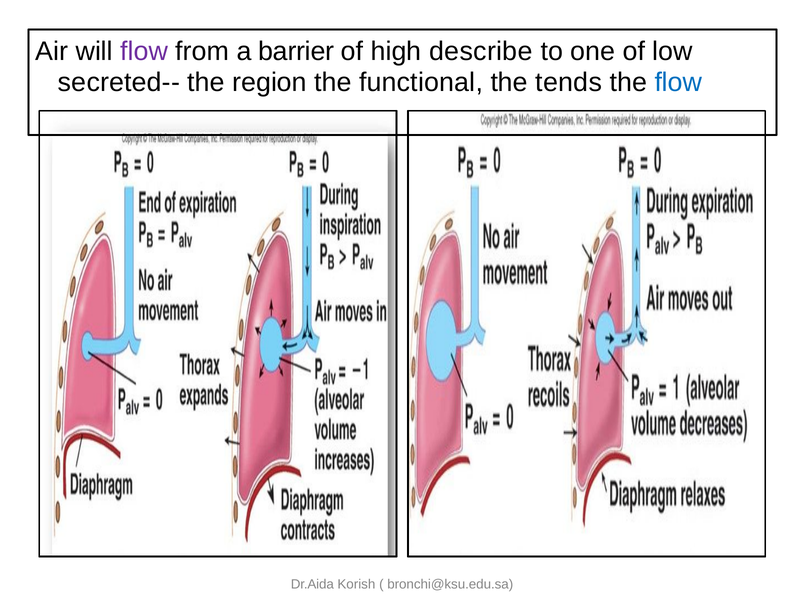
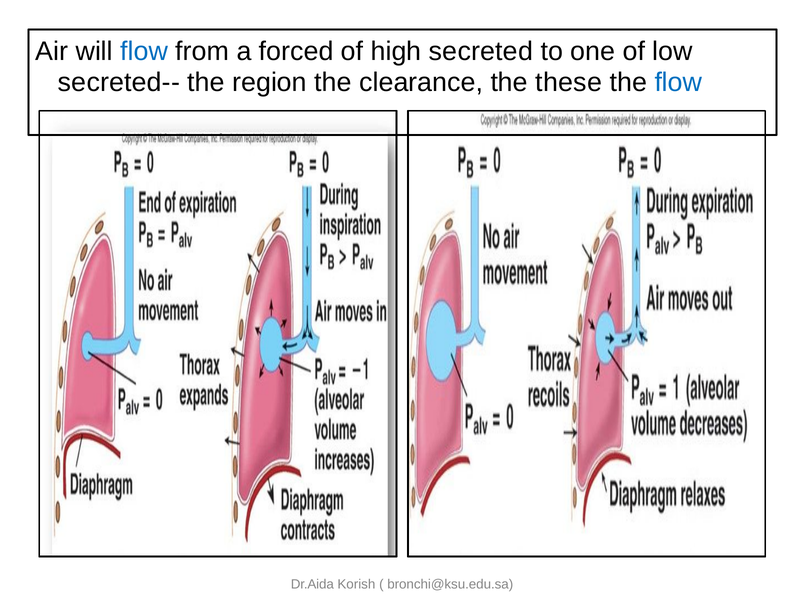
flow colour: purple -> blue (144, 51)
barrier: barrier -> forced (296, 51)
describe: describe -> secreted (481, 51)
functional: functional -> clearance (421, 83)
tends: tends -> these (569, 83)
